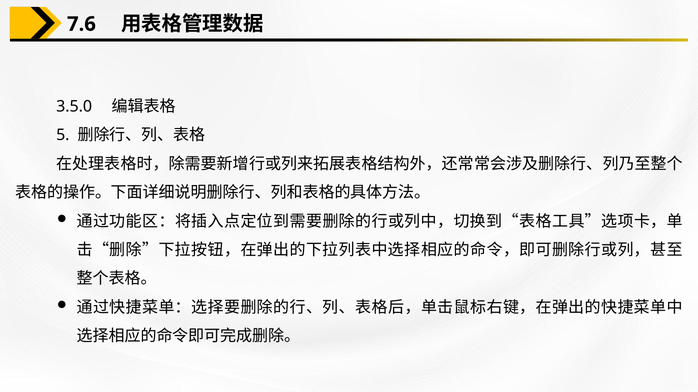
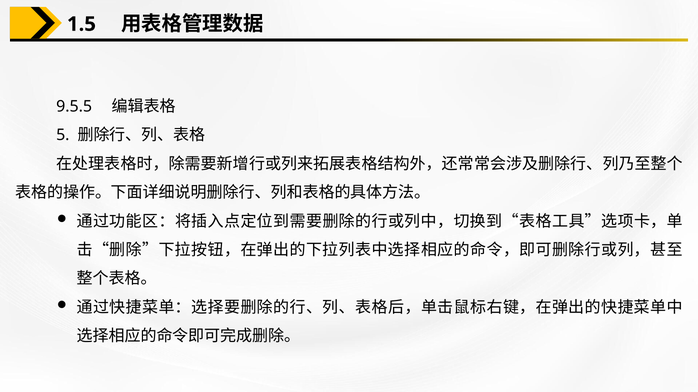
7.6: 7.6 -> 1.5 (81, 24)
3.5.0: 3.5.0 -> 9.5.5 (74, 107)
